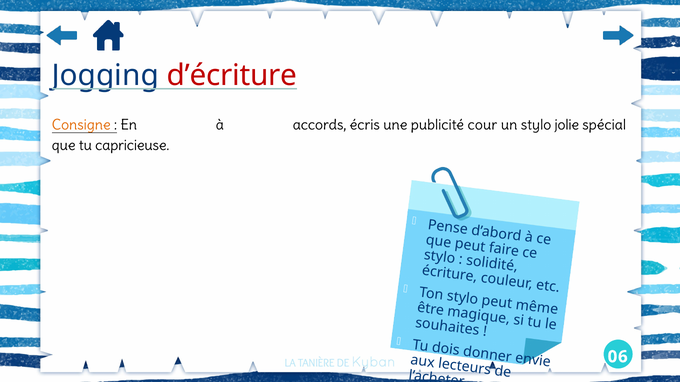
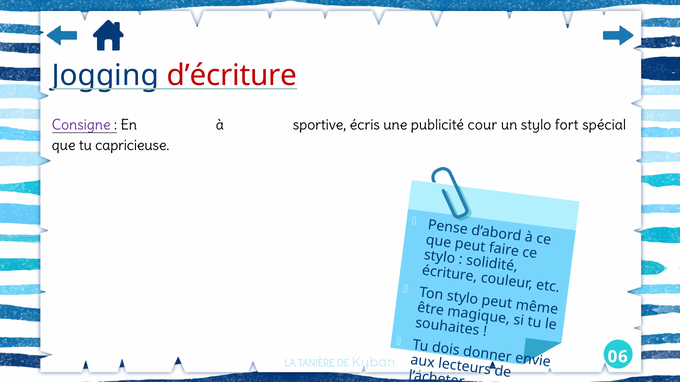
Consigne colour: orange -> purple (81, 125)
accords: accords -> sportive (320, 125)
jolie: jolie -> fort (567, 125)
